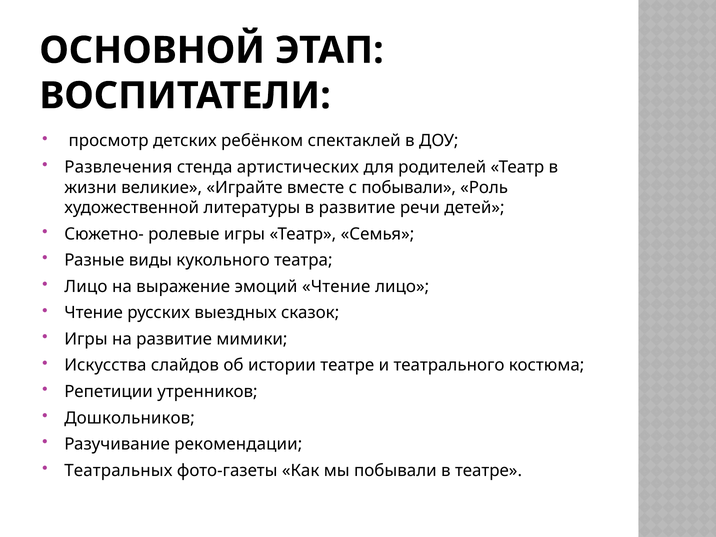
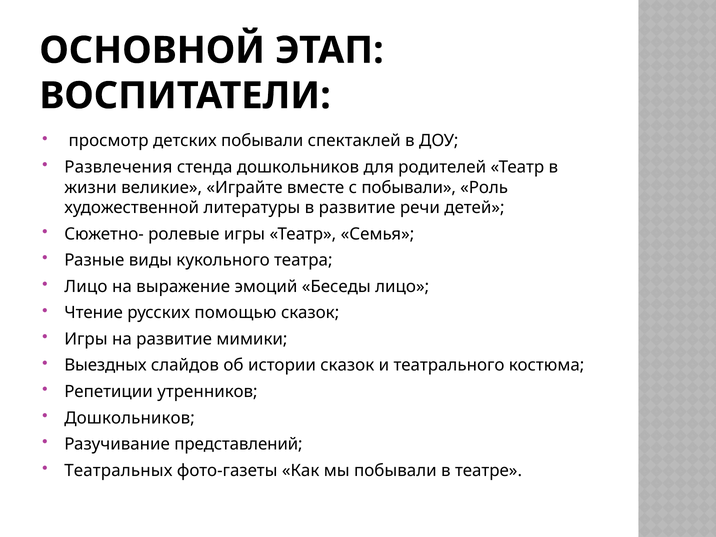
детских ребёнком: ребёнком -> побывали (262, 141)
стенда артистических: артистических -> дошкольников (298, 167)
эмоций Чтение: Чтение -> Беседы (336, 287)
выездных: выездных -> помощью (235, 313)
Искусства: Искусства -> Выездных (105, 365)
истории театре: театре -> сказок (347, 365)
рекомендации: рекомендации -> представлений (238, 444)
